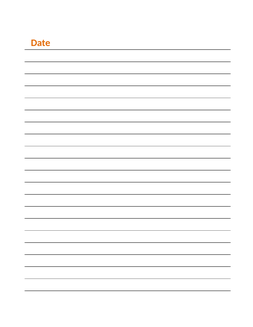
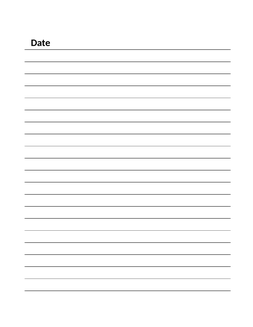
Date colour: orange -> black (41, 43)
